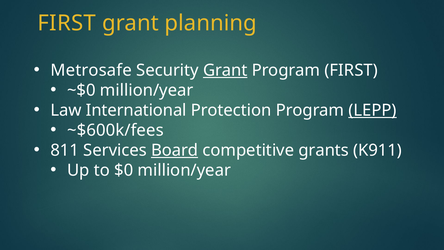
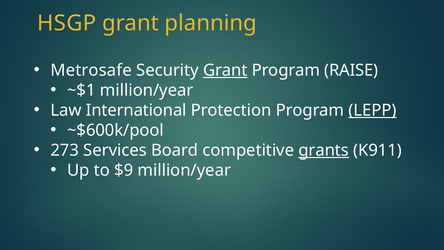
FIRST: FIRST -> HSGP (67, 23)
Program FIRST: FIRST -> RAISE (351, 70)
~$0: ~$0 -> ~$1 (81, 90)
~$600k/fees: ~$600k/fees -> ~$600k/pool (116, 130)
811: 811 -> 273 (65, 150)
Board underline: present -> none (175, 150)
grants underline: none -> present (324, 150)
$0: $0 -> $9 (124, 170)
